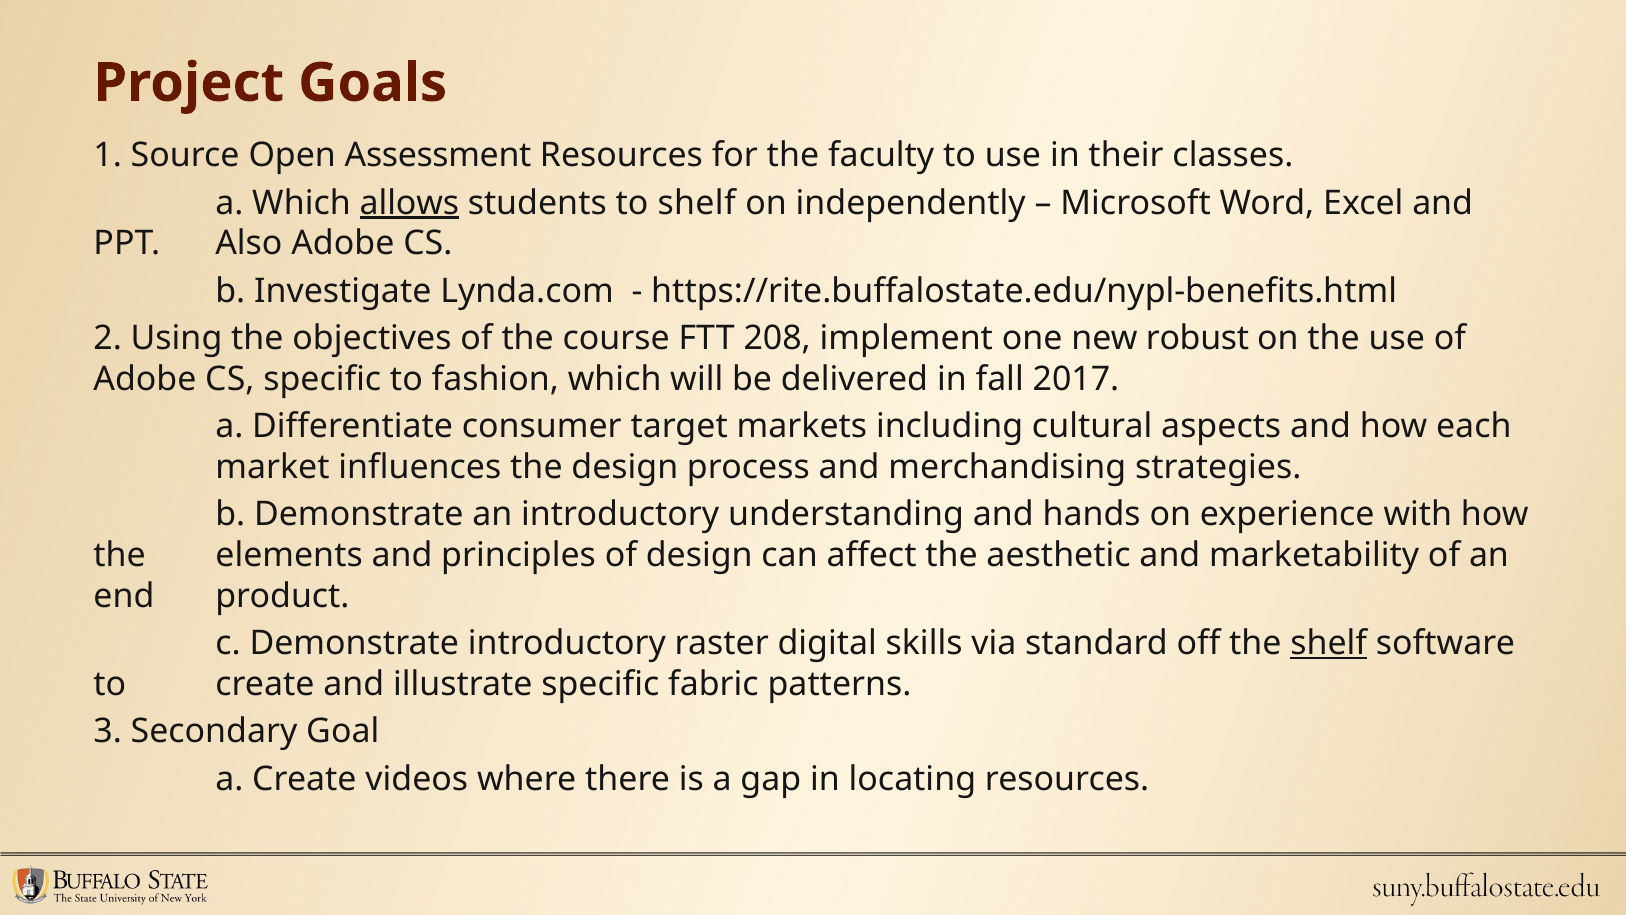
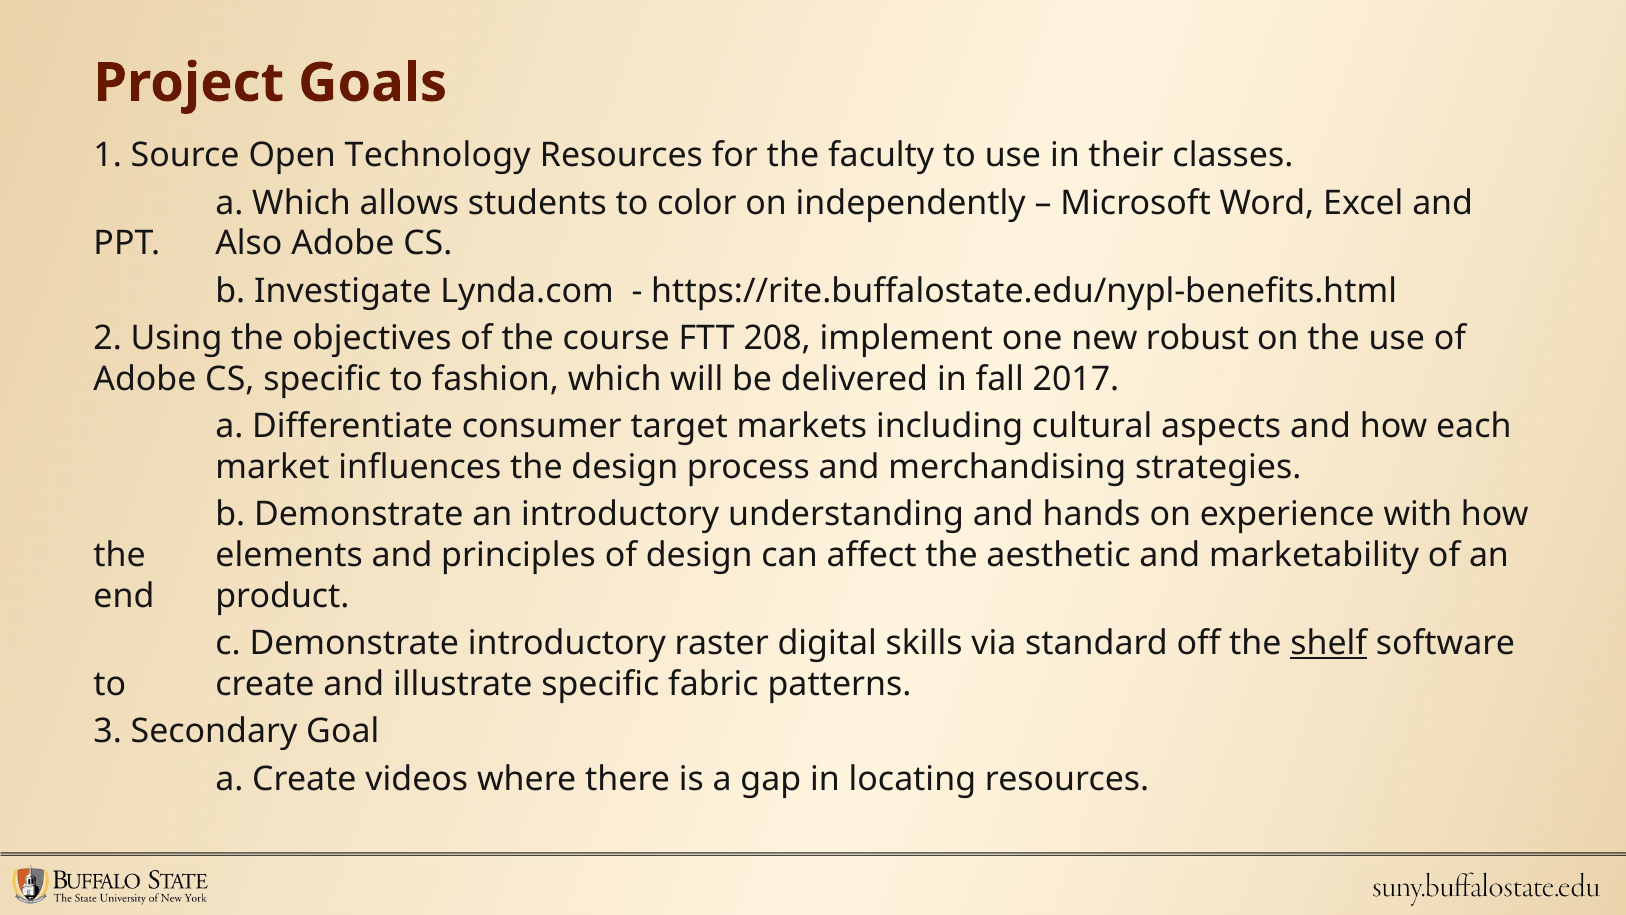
Assessment: Assessment -> Technology (438, 155)
allows underline: present -> none (409, 203)
to shelf: shelf -> color (697, 203)
